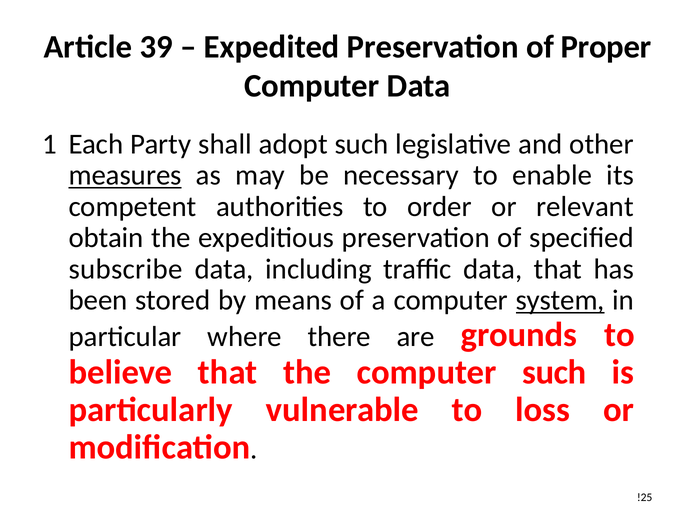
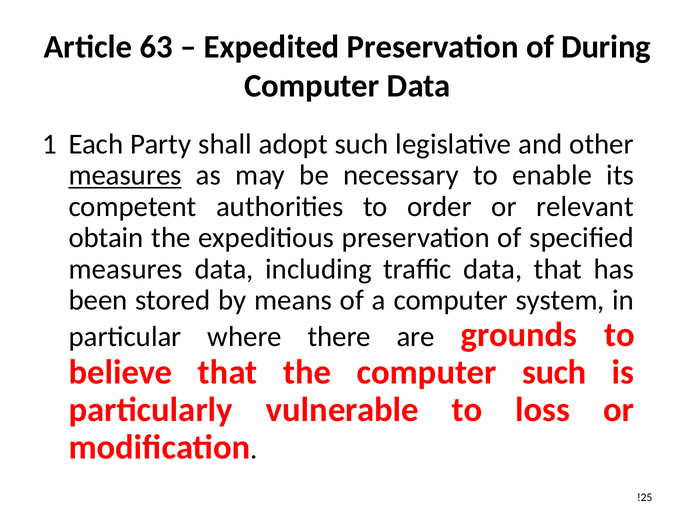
39: 39 -> 63 (156, 47)
Proper: Proper -> During (606, 47)
subscribe: subscribe -> measures (126, 269)
system underline: present -> none (560, 300)
